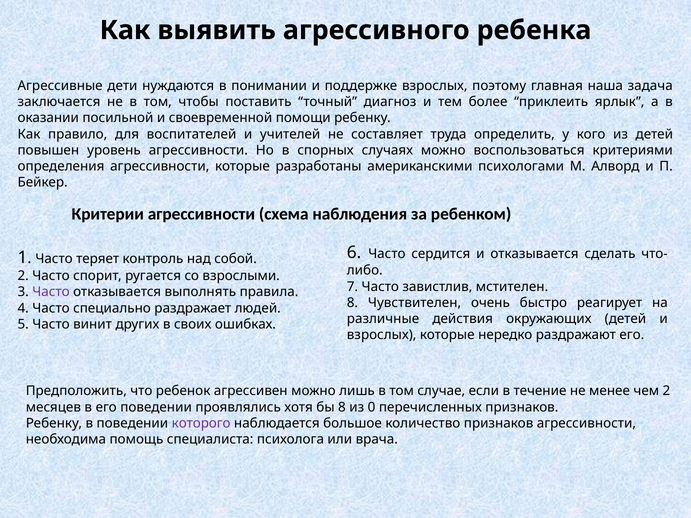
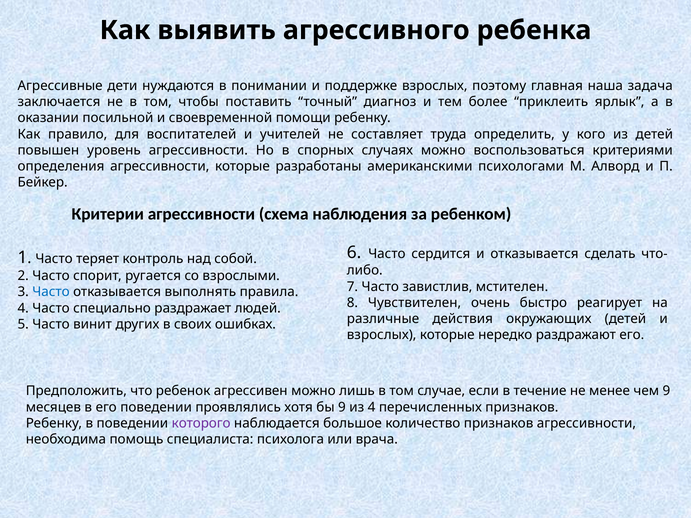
Часто colour: purple -> blue (51, 292)
чем 2: 2 -> 9 (666, 391)
бы 8: 8 -> 9 (342, 407)
из 0: 0 -> 4 (372, 407)
